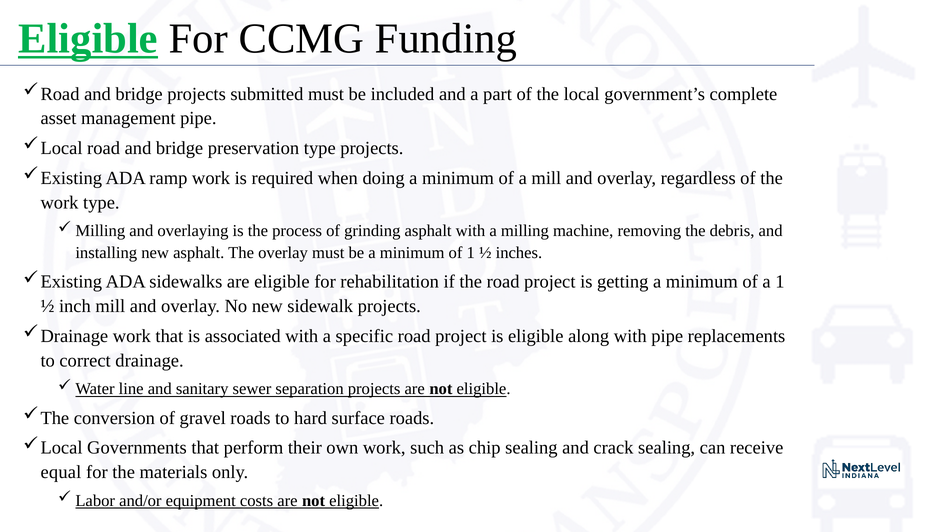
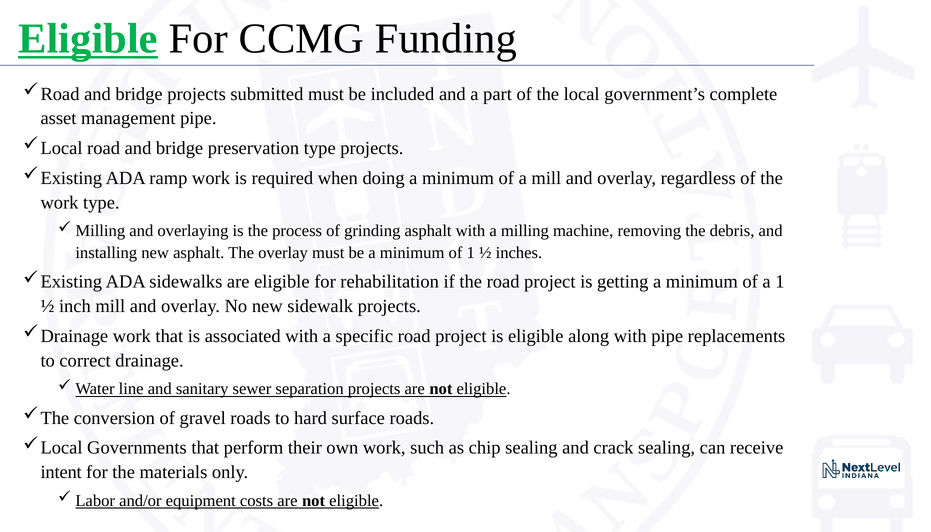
equal: equal -> intent (61, 472)
